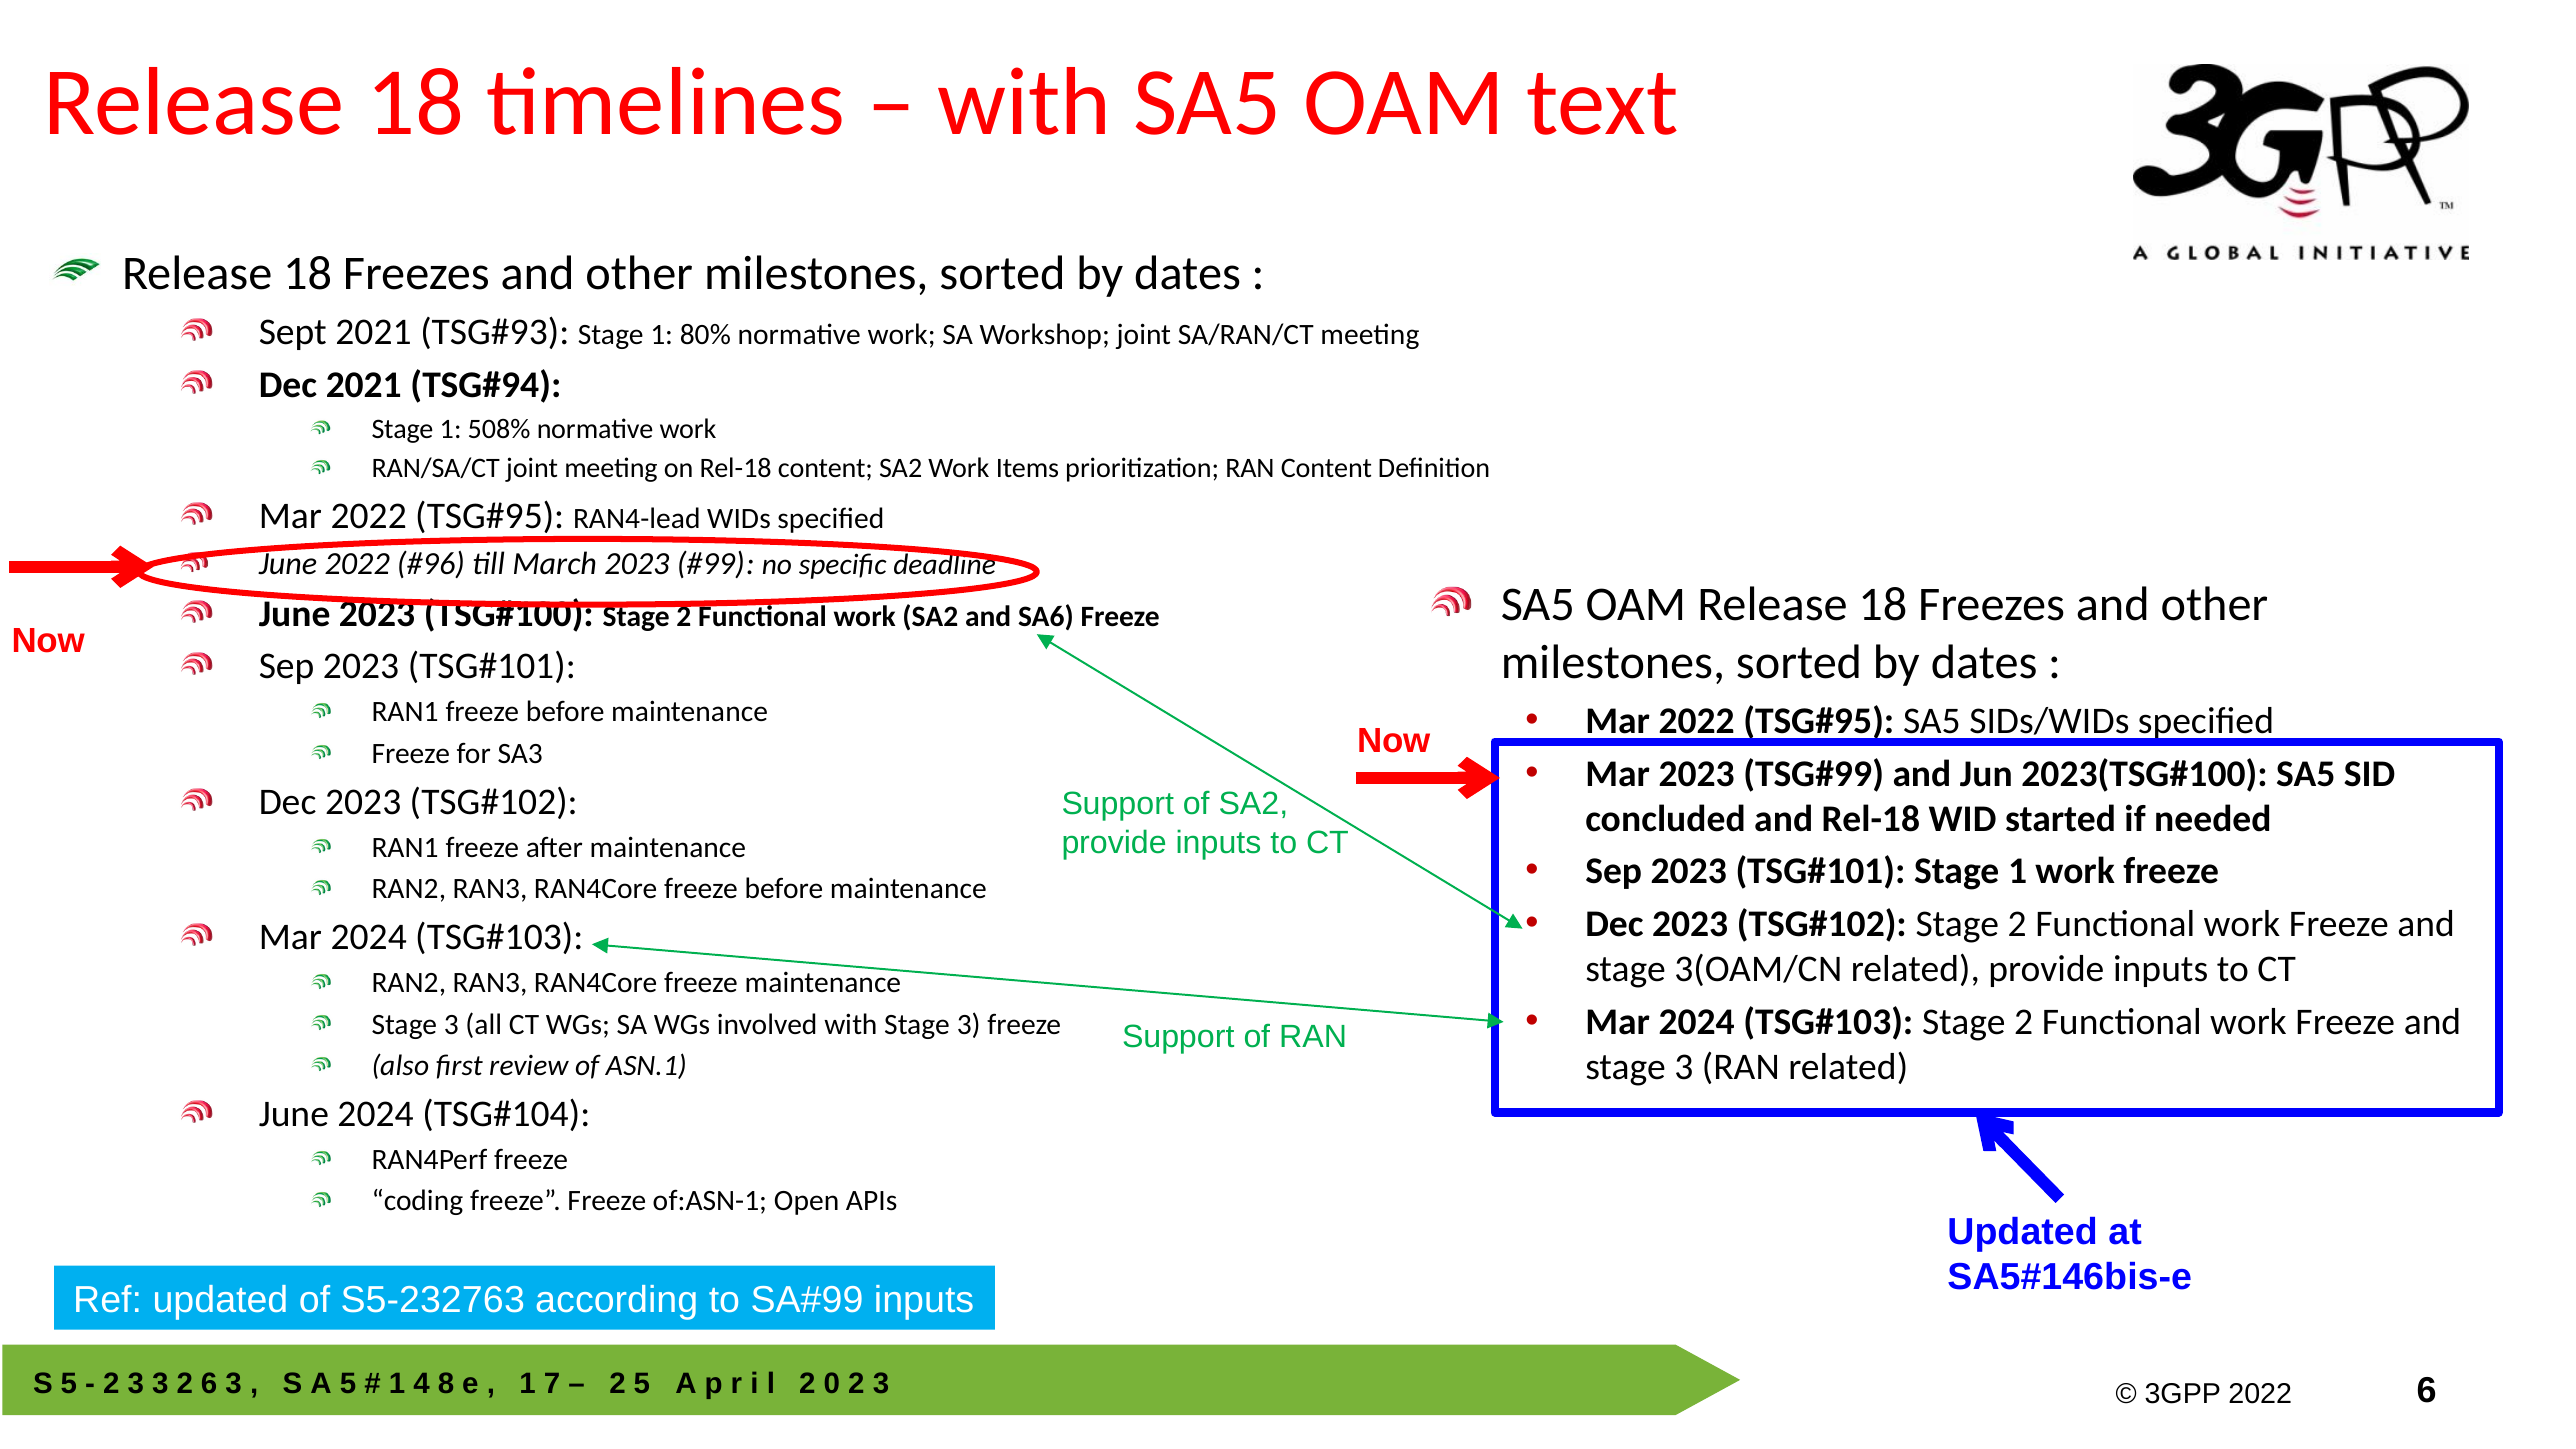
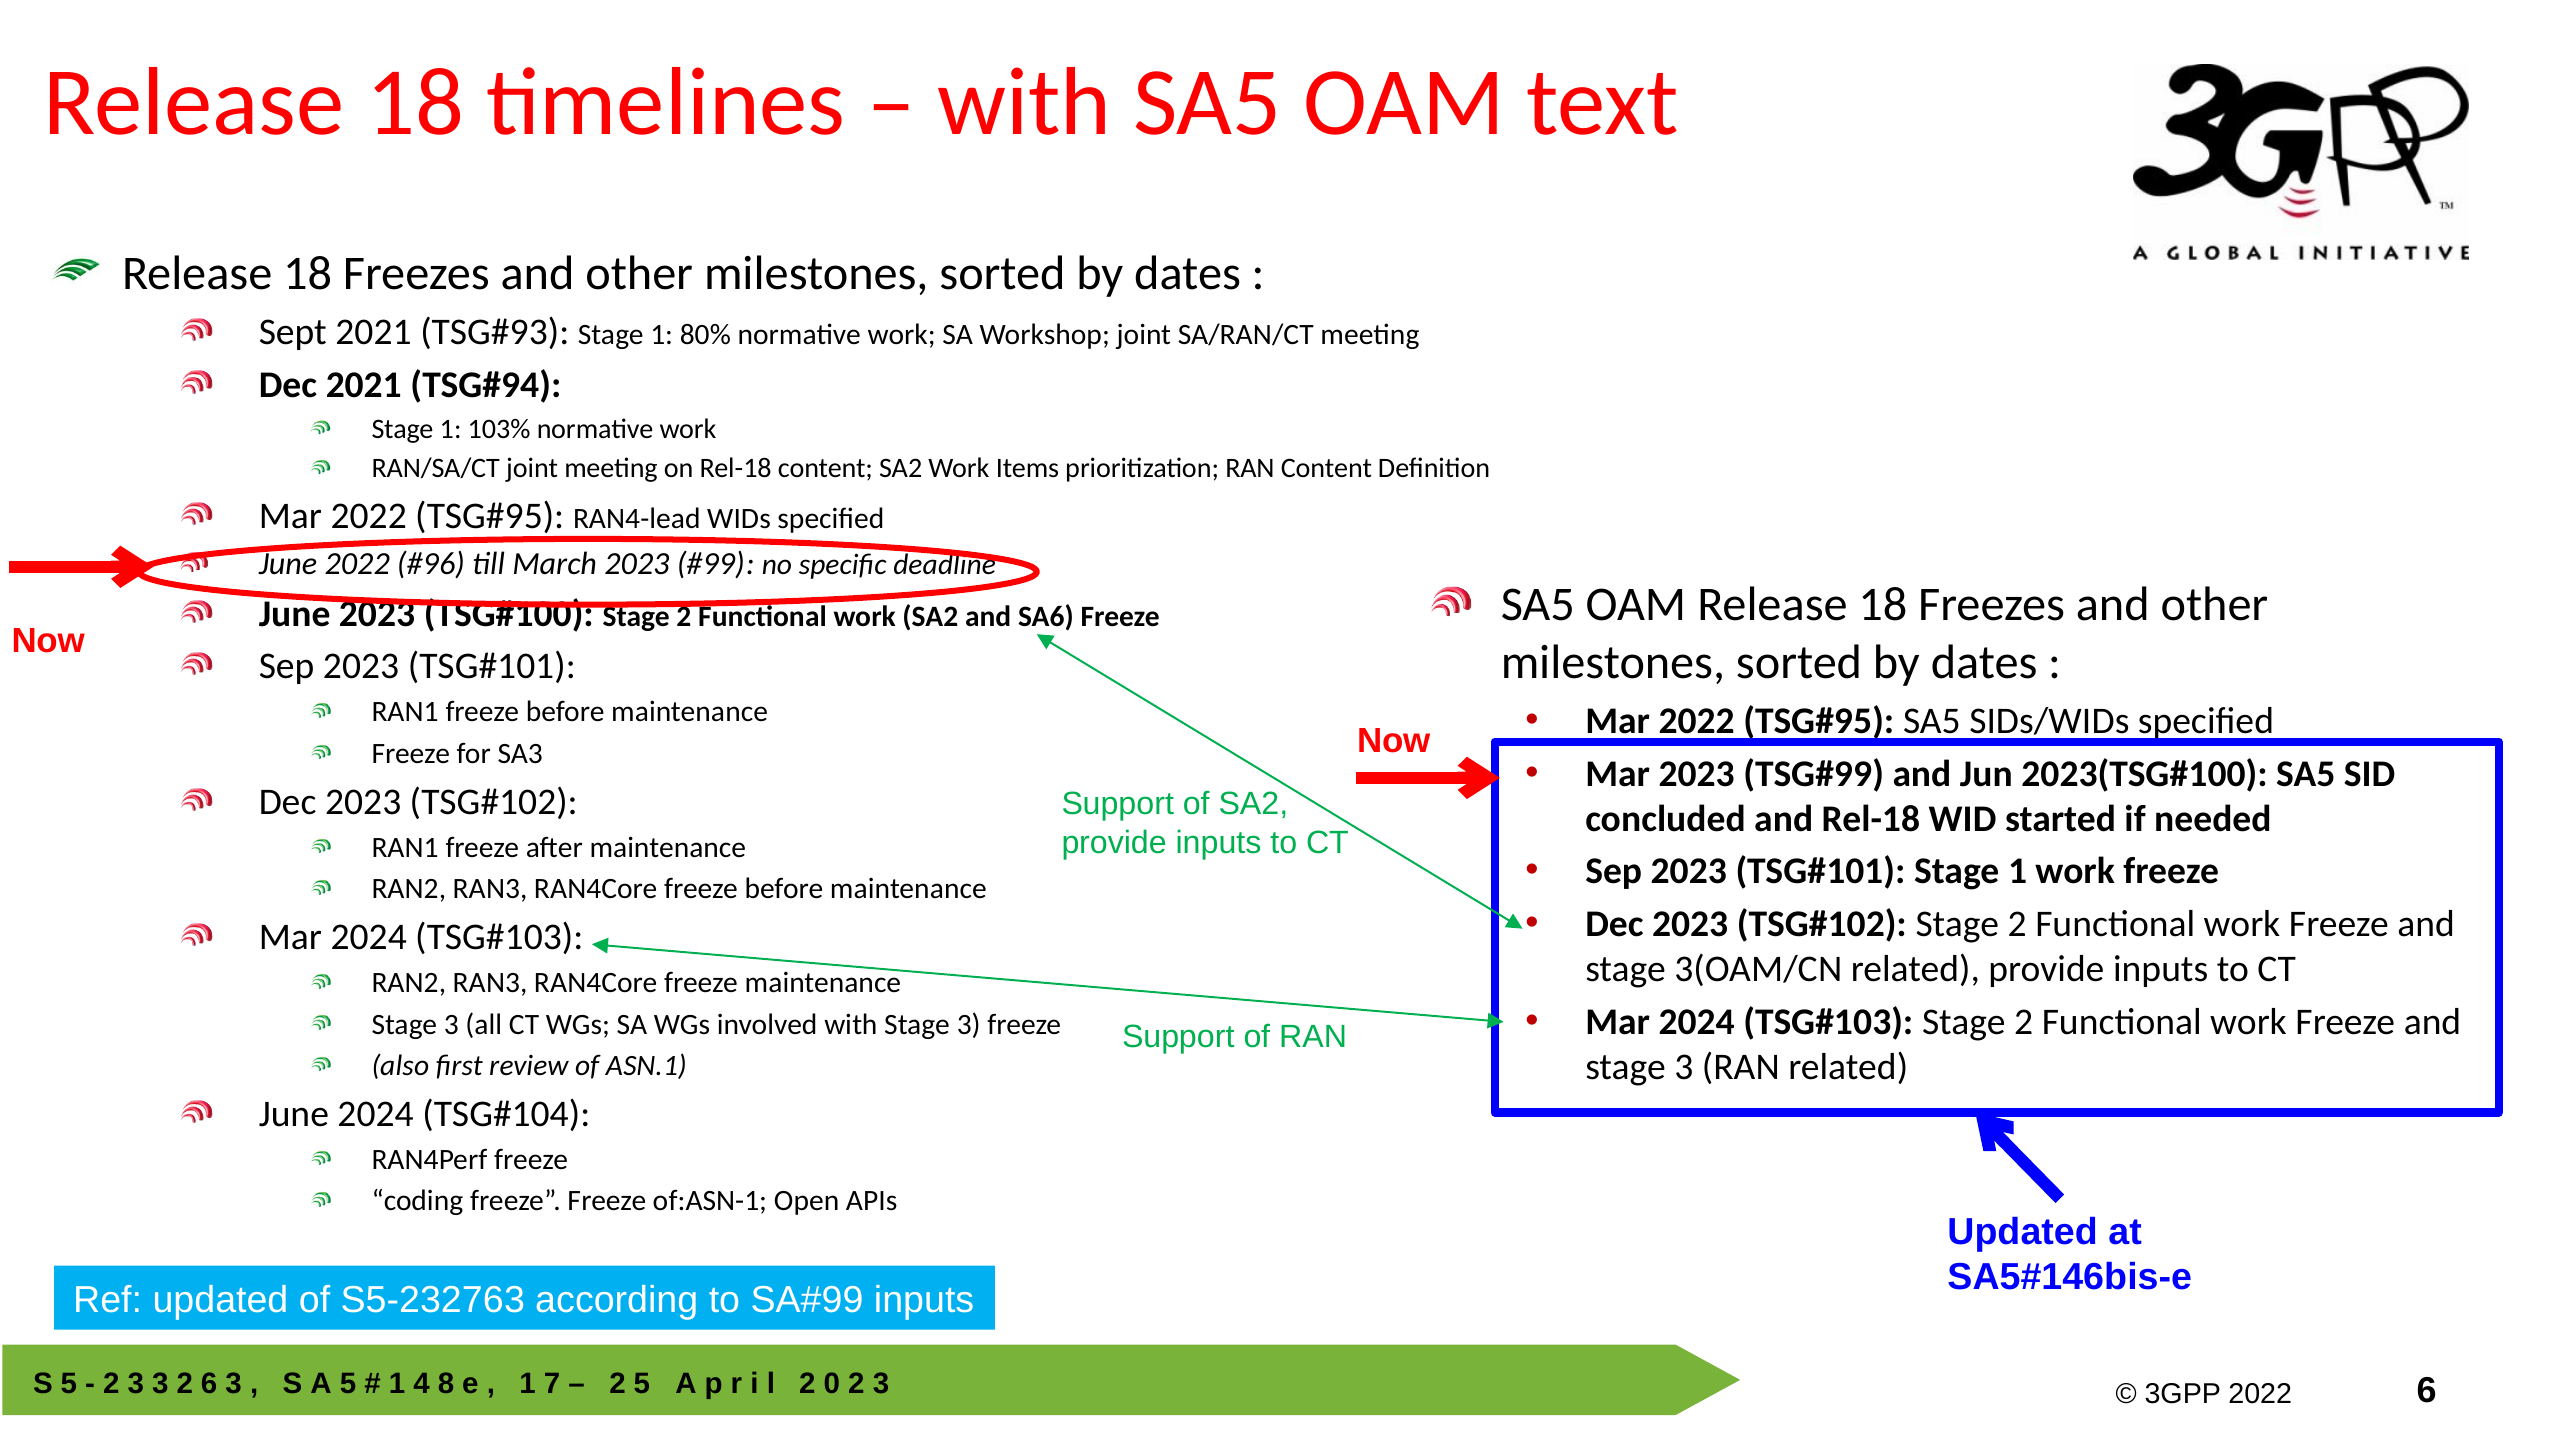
508%: 508% -> 103% (499, 429)
